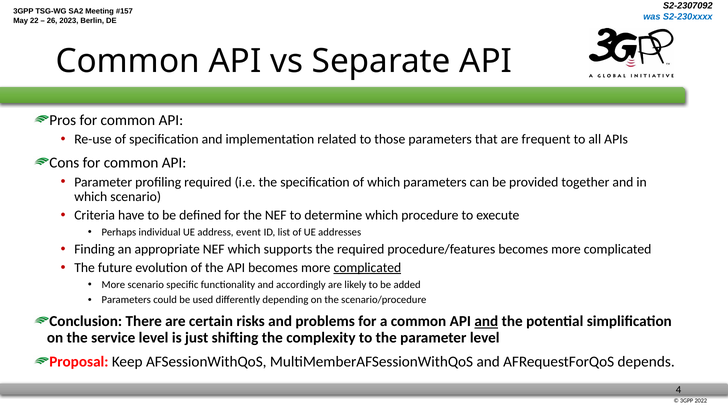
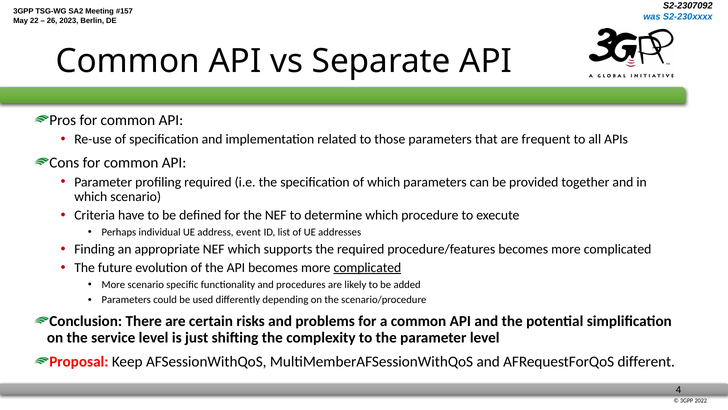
accordingly: accordingly -> procedures (301, 284)
and underline: present -> none (486, 321)
depends: depends -> different (646, 361)
